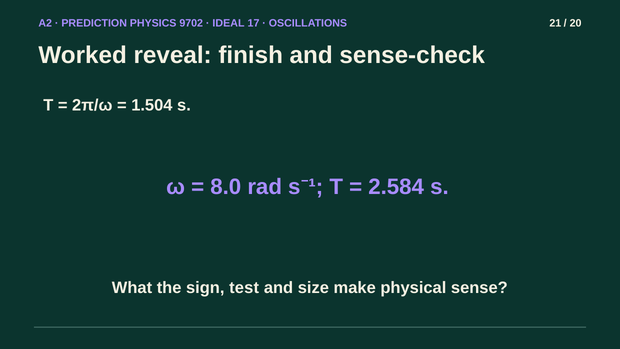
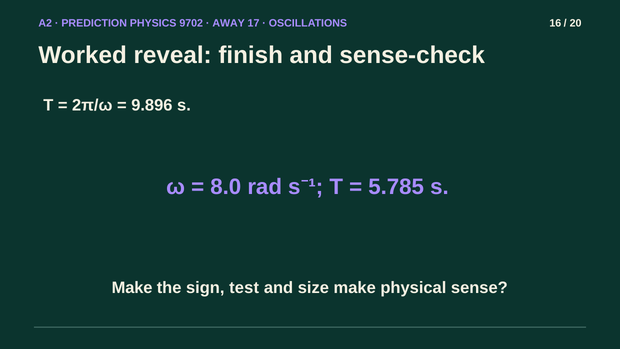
IDEAL: IDEAL -> AWAY (229, 23)
21: 21 -> 16 (555, 23)
1.504: 1.504 -> 9.896 (152, 105)
2.584: 2.584 -> 5.785 (396, 187)
What: What -> Make (132, 287)
